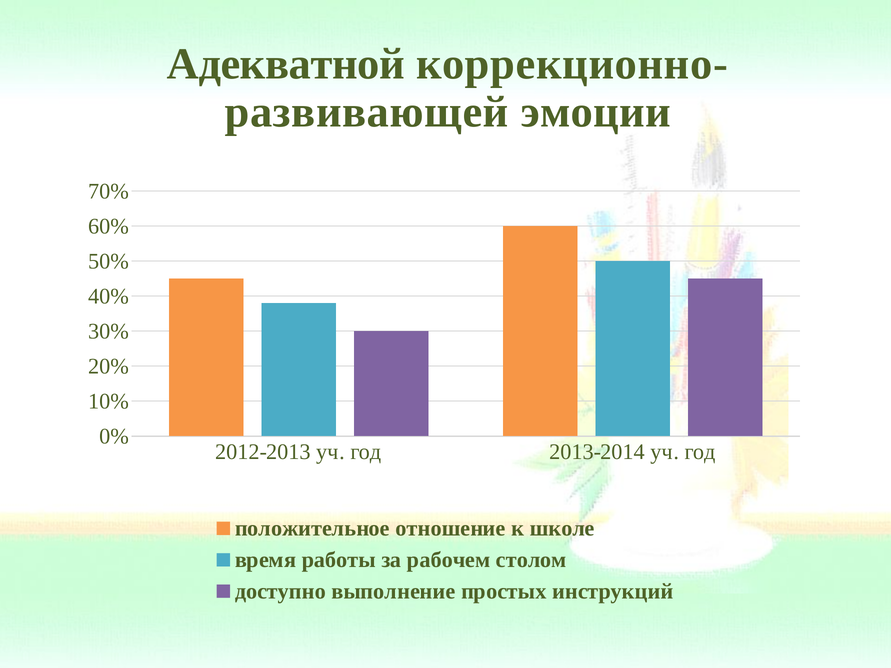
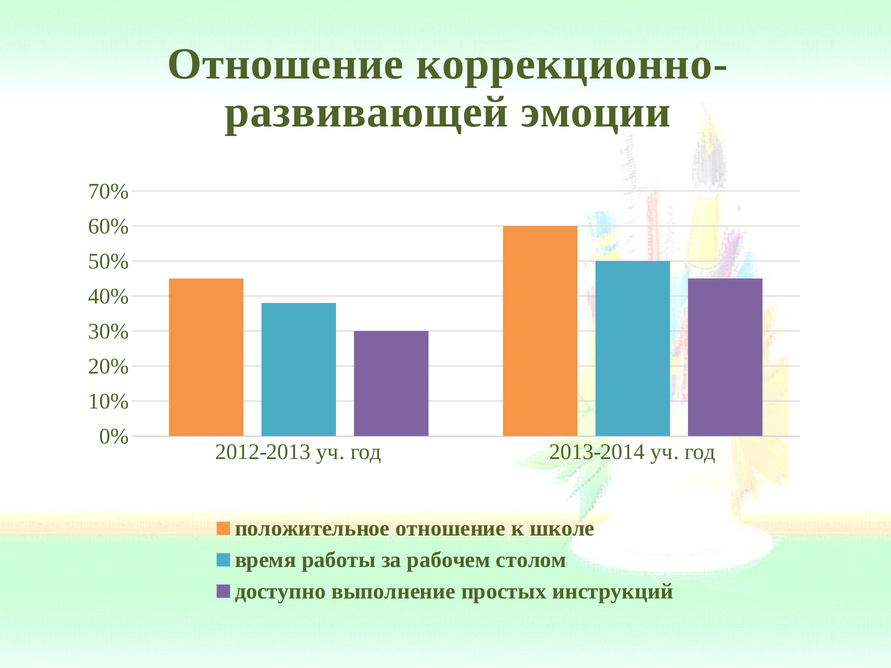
Адекватной: Адекватной -> Отношение (285, 64)
